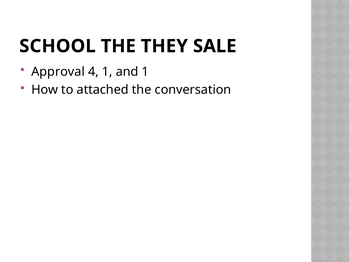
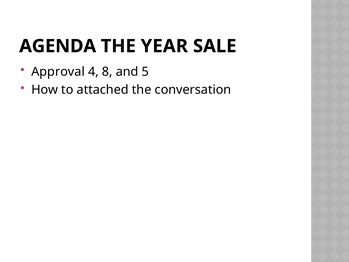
SCHOOL: SCHOOL -> AGENDA (58, 46)
THEY: THEY -> YEAR (164, 46)
4 1: 1 -> 8 (107, 72)
and 1: 1 -> 5 (145, 72)
